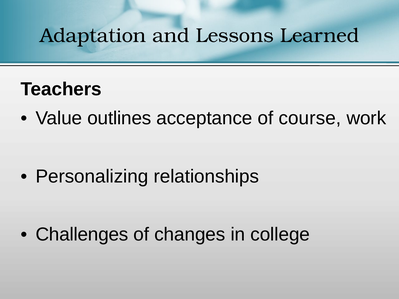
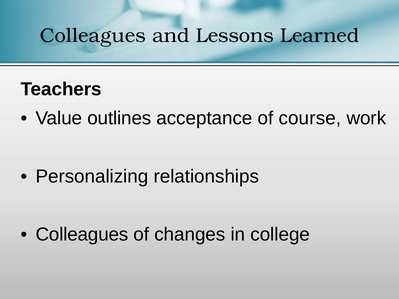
Adaptation: Adaptation -> Colleagues (93, 36)
Challenges: Challenges -> Colleagues (82, 235)
